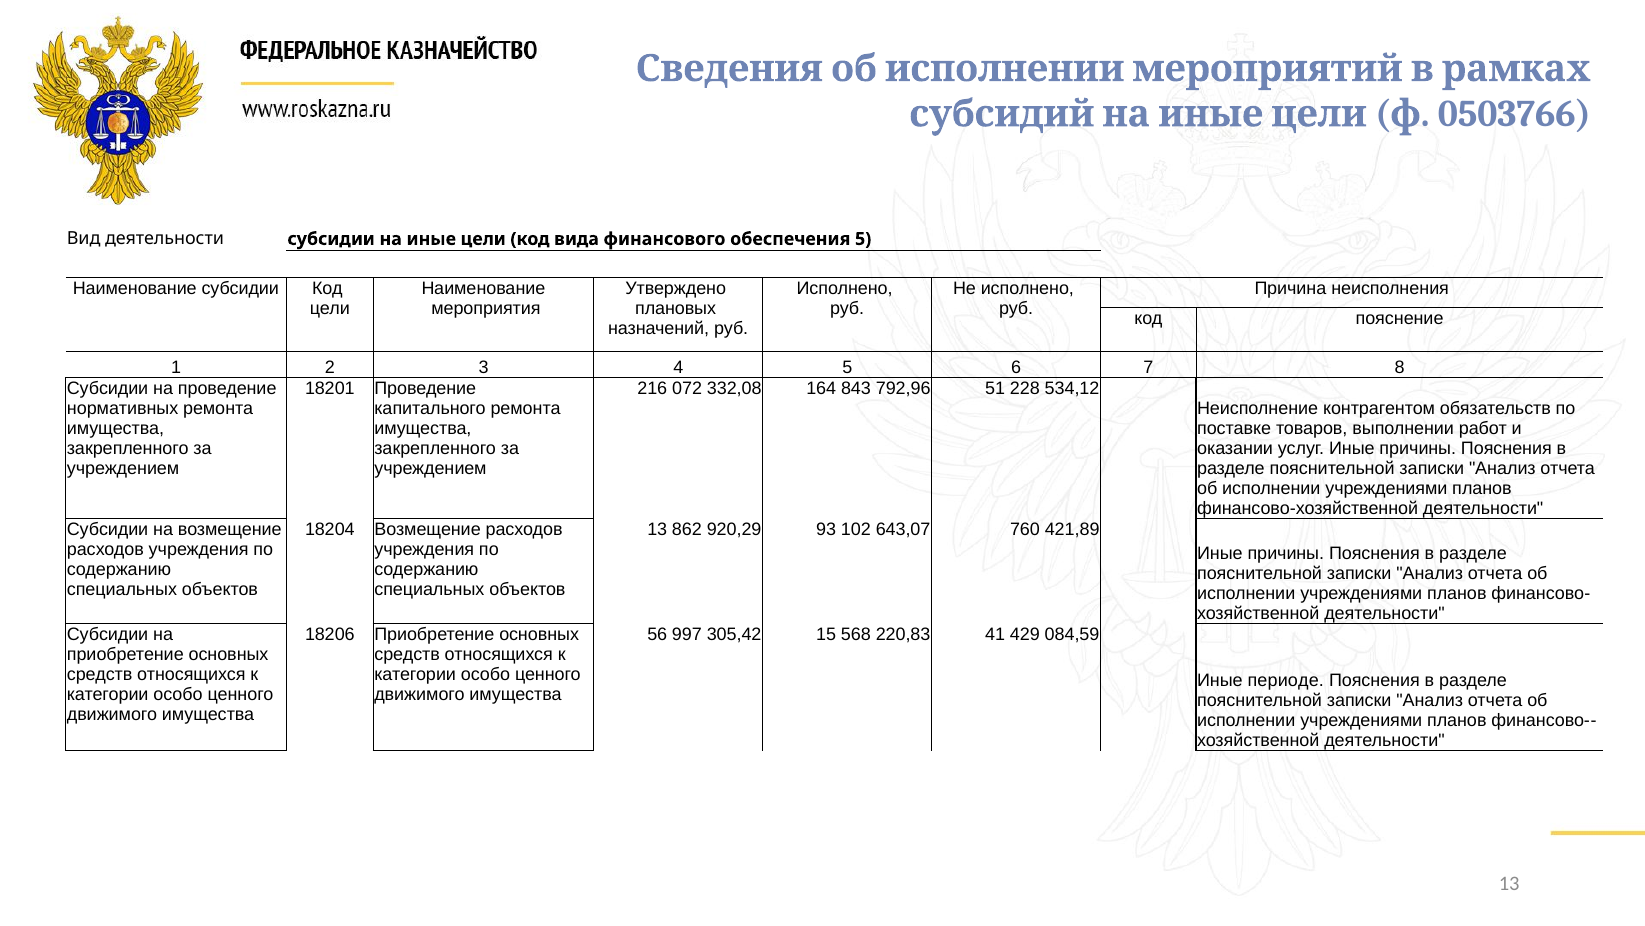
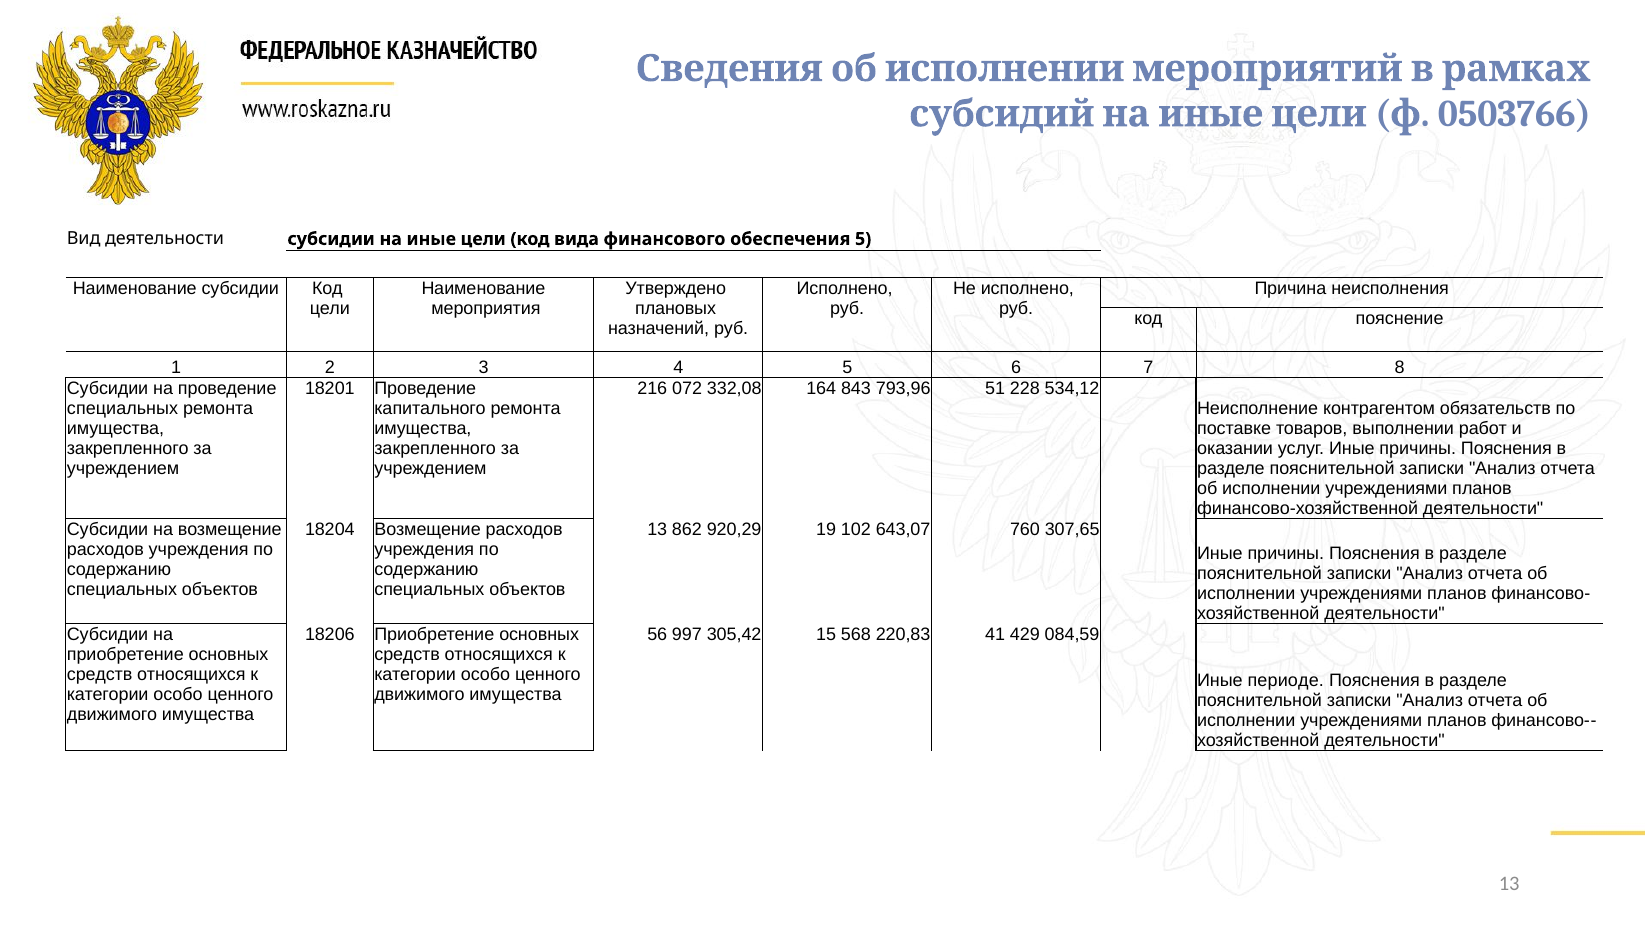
792,96: 792,96 -> 793,96 (903, 389)
нормативных: нормативных -> специальных (123, 409)
93: 93 -> 19 (826, 529)
421,89: 421,89 -> 307,65 (1072, 529)
